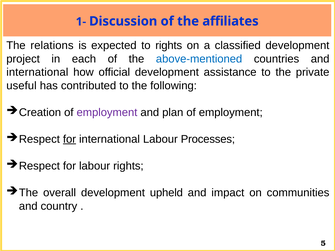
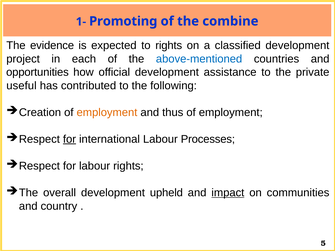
Discussion: Discussion -> Promoting (123, 21)
affiliates: affiliates -> combine (230, 21)
relations: relations -> evidence (52, 45)
international: international -> opportunities (37, 72)
employment colour: purple -> orange (107, 112)
plan: plan -> thus (173, 112)
impact underline: none -> present (228, 193)
